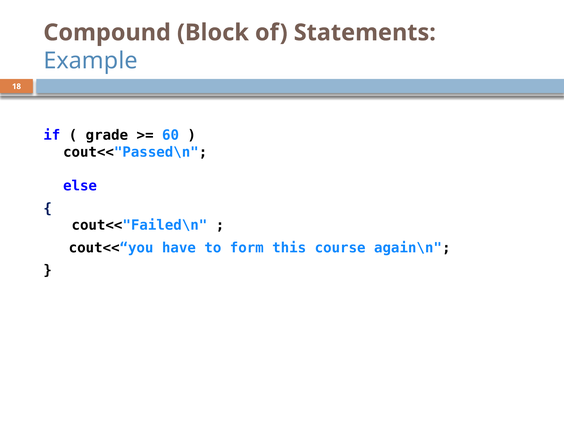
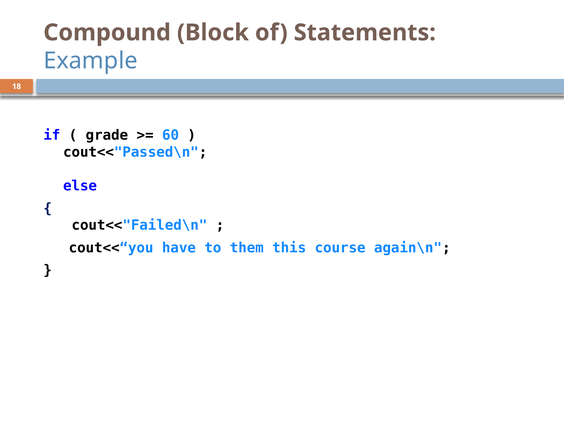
form: form -> them (247, 248)
